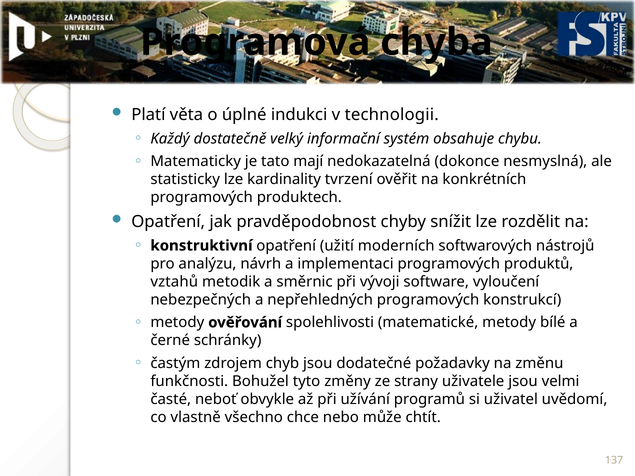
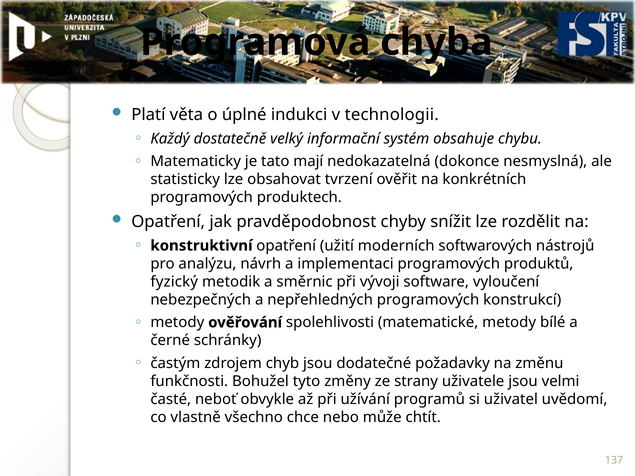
kardinality: kardinality -> obsahovat (284, 180)
vztahů: vztahů -> fyzický (174, 282)
